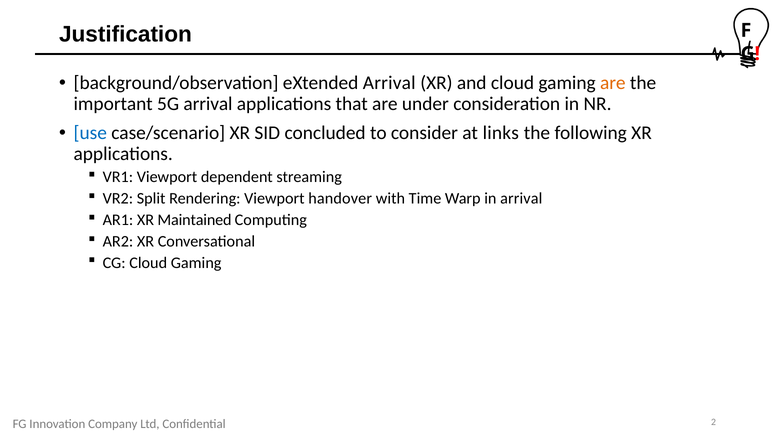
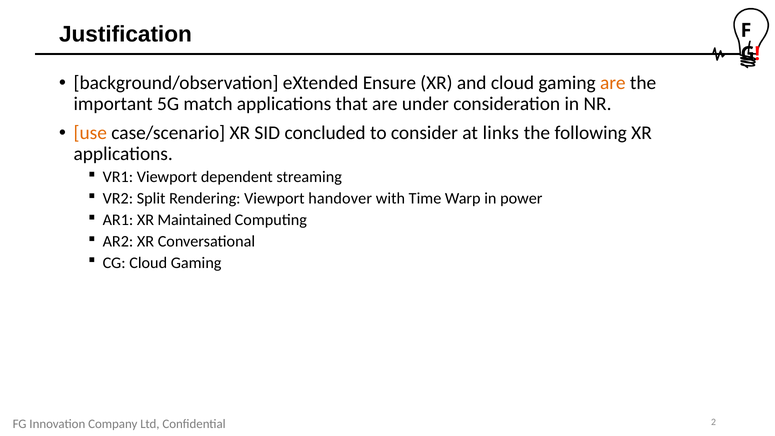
eXtended Arrival: Arrival -> Ensure (389, 83)
5G arrival: arrival -> match (208, 104)
use colour: blue -> orange (90, 133)
in arrival: arrival -> power (521, 199)
